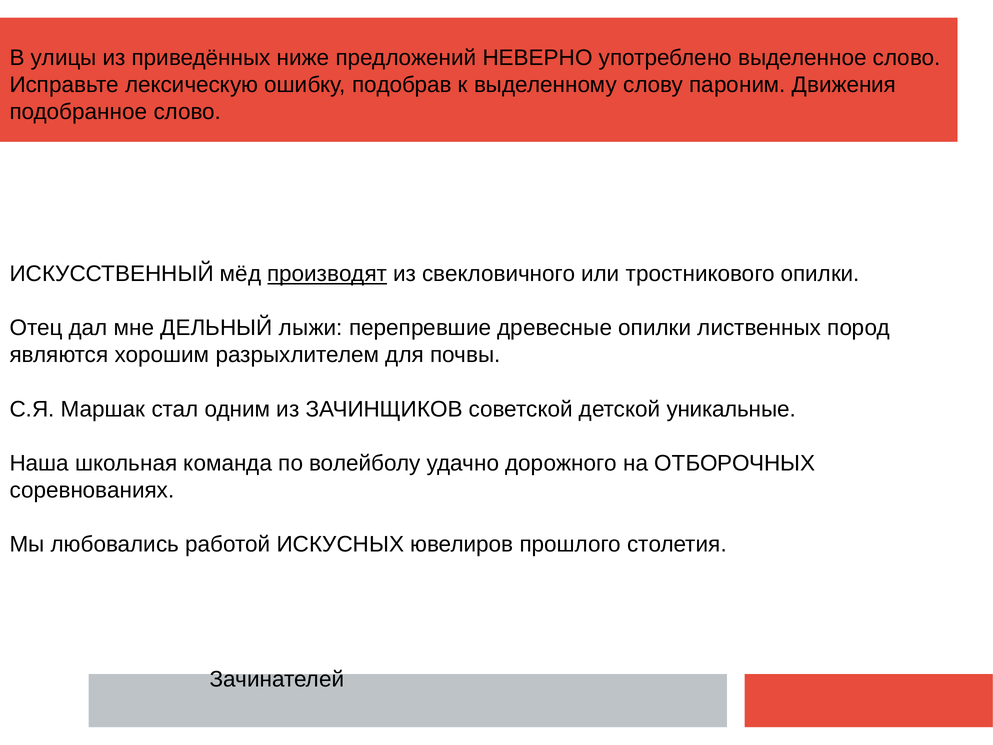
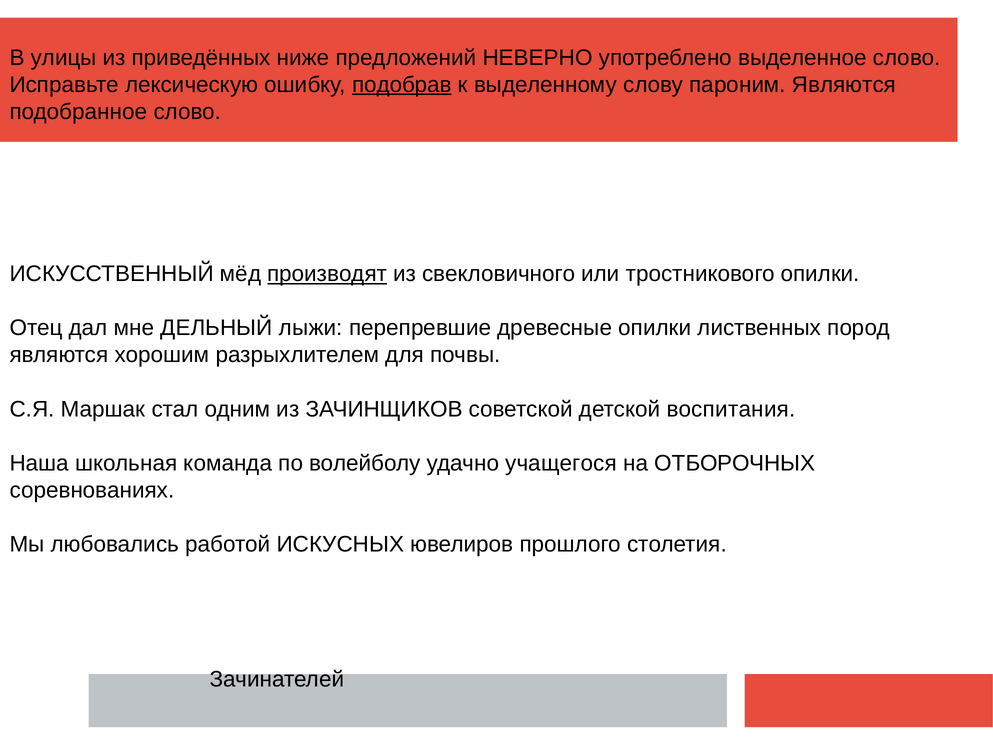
подобрав underline: none -> present (402, 85)
пароним Движения: Движения -> Являются (844, 85)
уникальные: уникальные -> воспитания (731, 409)
дорожного: дорожного -> учащегося (561, 463)
